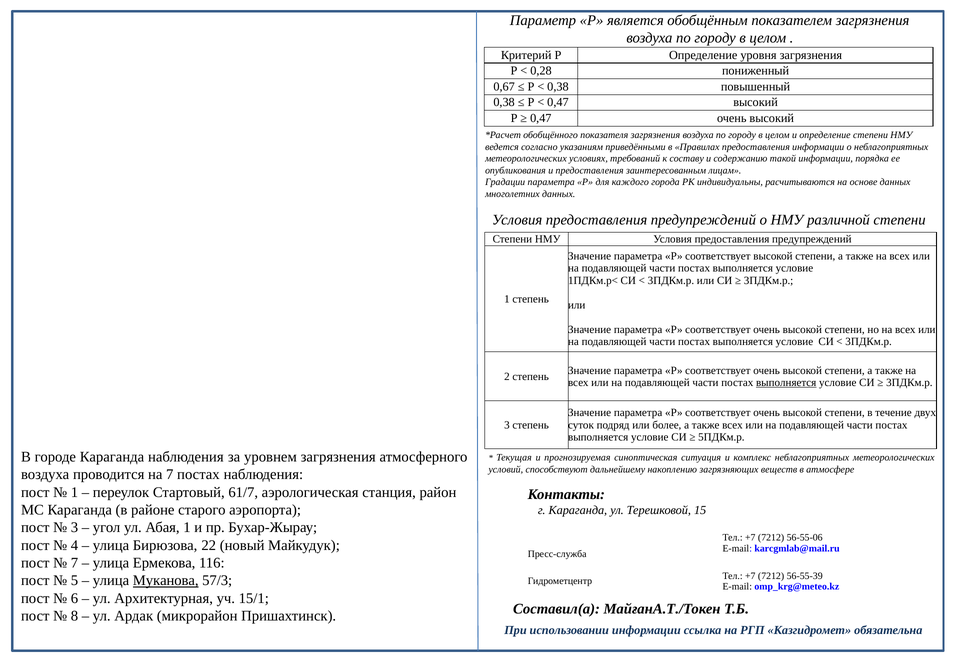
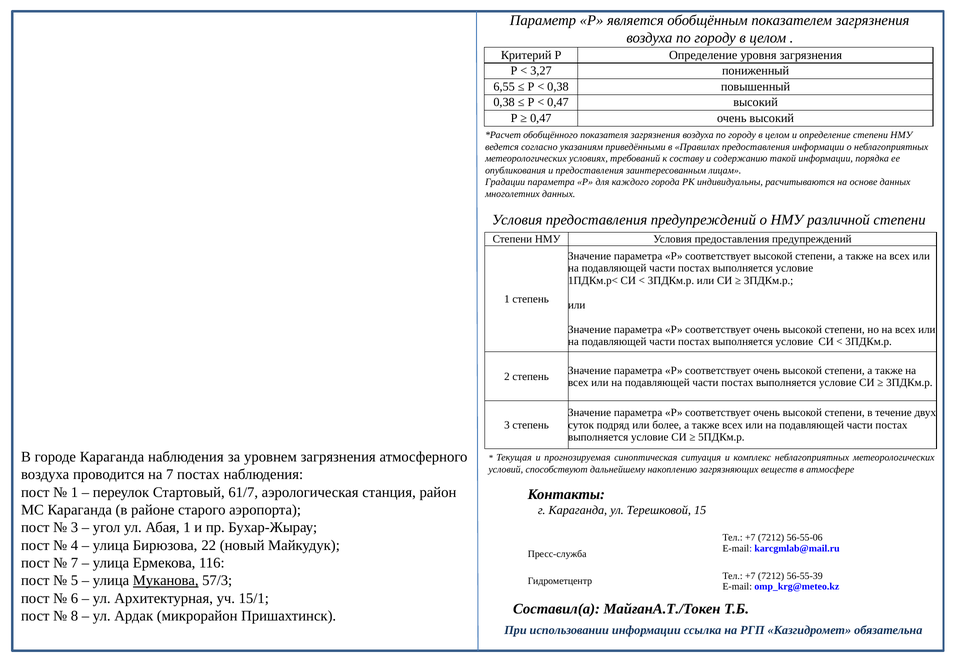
0,28: 0,28 -> 3,27 (541, 71)
0,67: 0,67 -> 6,55 (504, 87)
выполняется underline: present -> none (786, 383)
